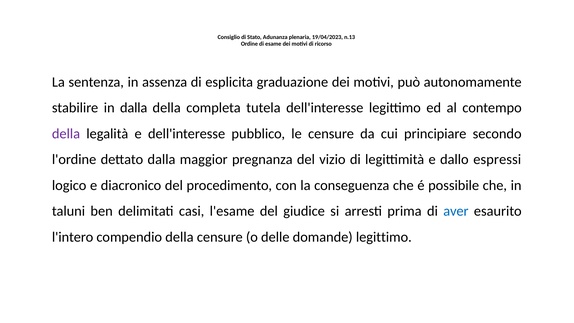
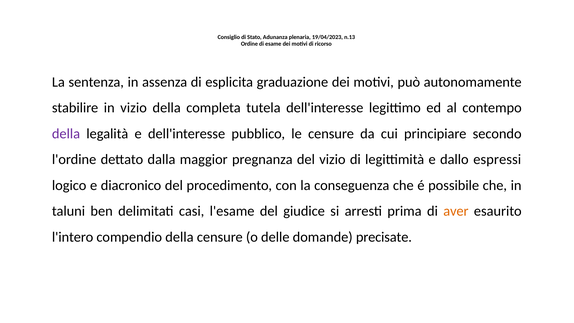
in dalla: dalla -> vizio (134, 108)
aver colour: blue -> orange (456, 211)
domande legittimo: legittimo -> precisate (384, 237)
